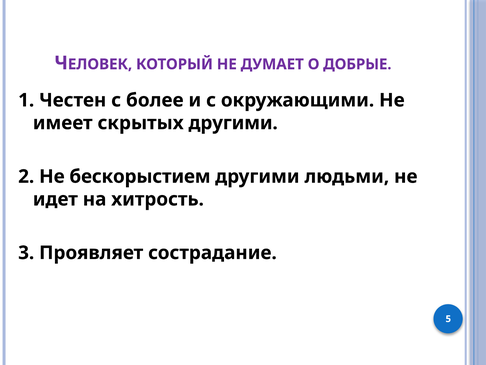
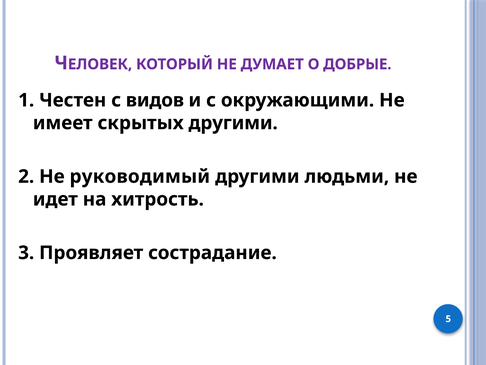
более: более -> видов (155, 100)
бескорыстием: бескорыстием -> руководимый (140, 176)
